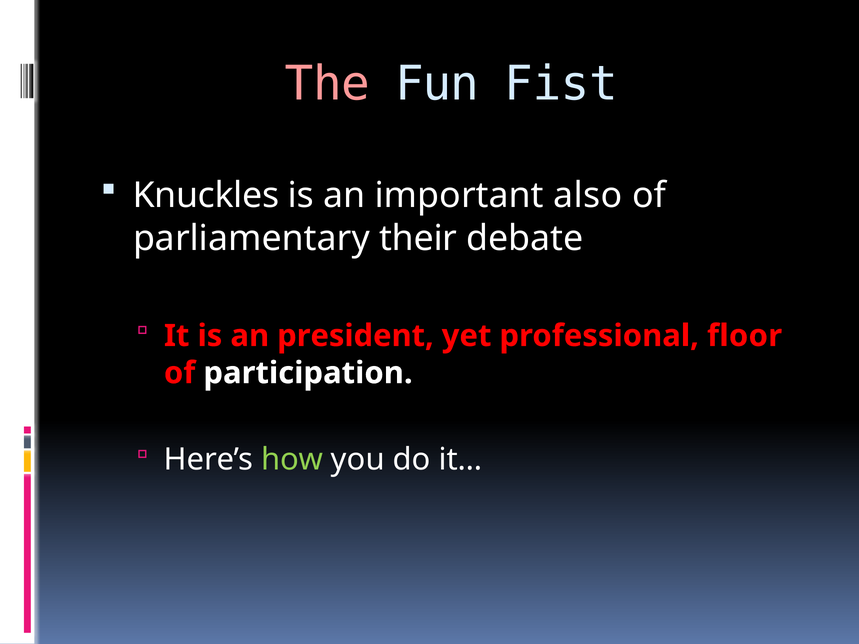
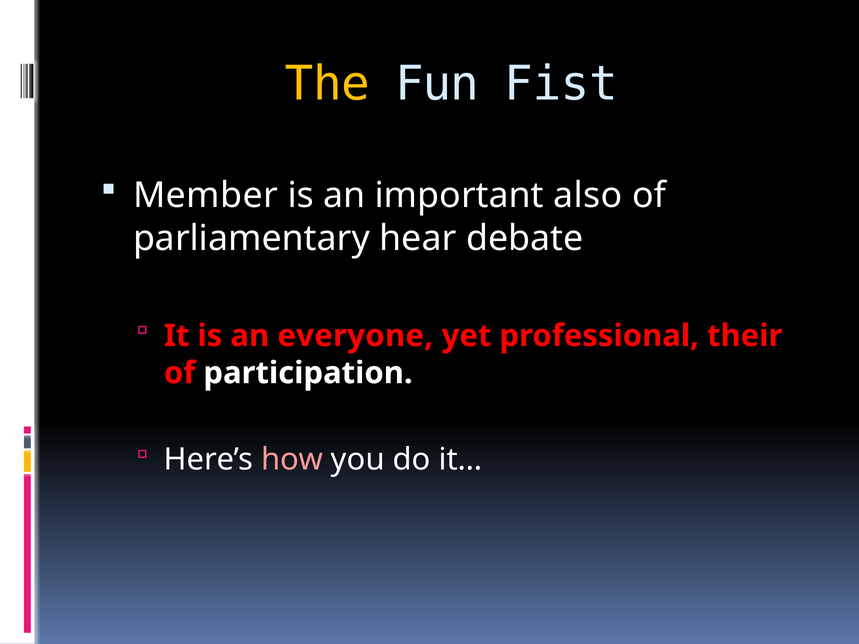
The colour: pink -> yellow (327, 84)
Knuckles: Knuckles -> Member (206, 196)
their: their -> hear (418, 239)
president: president -> everyone (355, 336)
floor: floor -> their (745, 336)
how colour: light green -> pink (292, 460)
